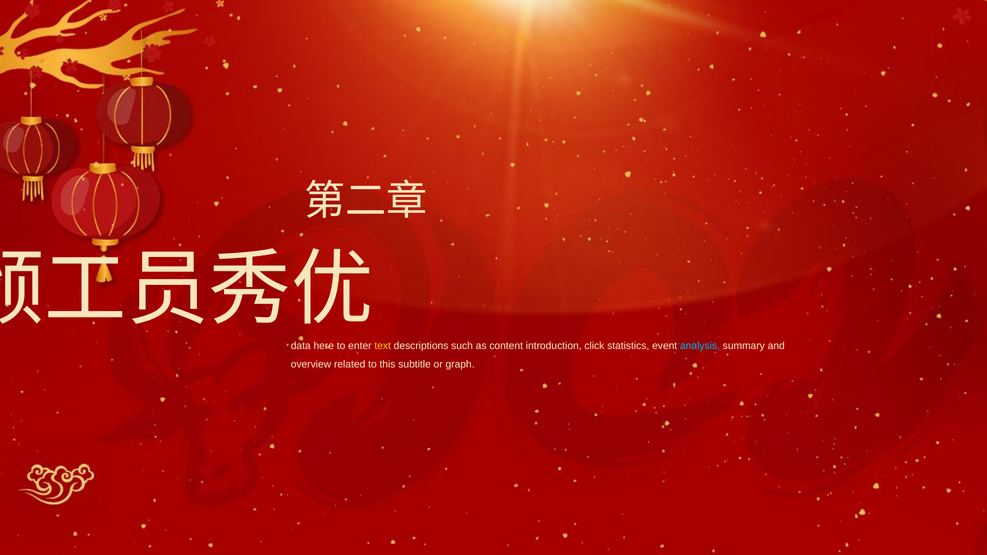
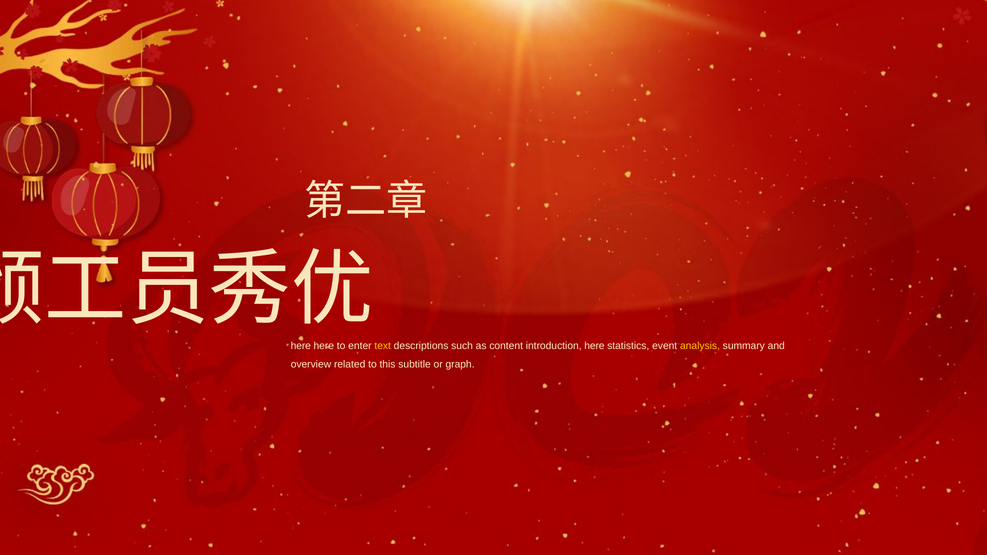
data: data -> here (301, 346)
introduction click: click -> here (594, 346)
analysis colour: light blue -> yellow (700, 346)
